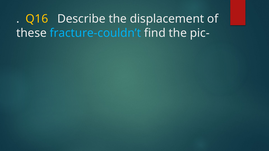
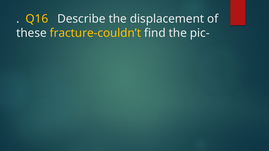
fracture-couldn’t colour: light blue -> yellow (95, 33)
